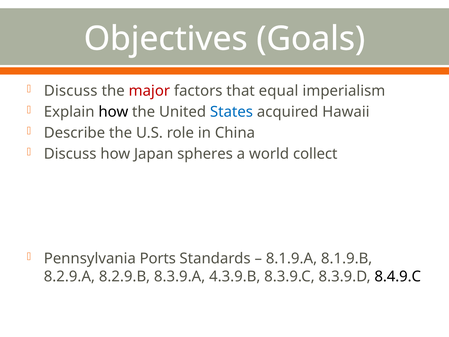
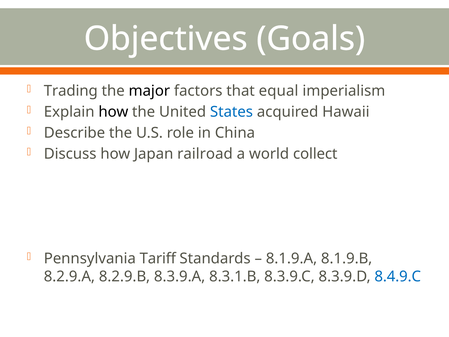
Discuss: Discuss -> Trading (71, 91)
major colour: red -> black (149, 91)
spheres: spheres -> railroad (205, 154)
Ports: Ports -> Tariff (158, 258)
4.3.9.B: 4.3.9.B -> 8.3.1.B (235, 276)
8.4.9.C colour: black -> blue (398, 276)
